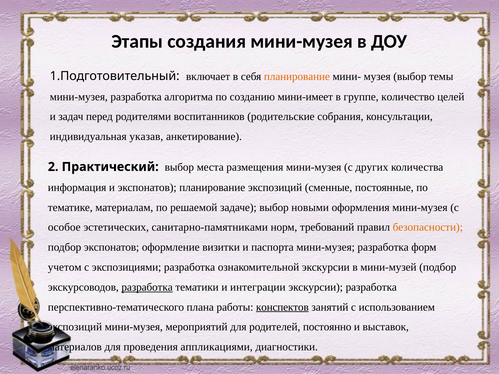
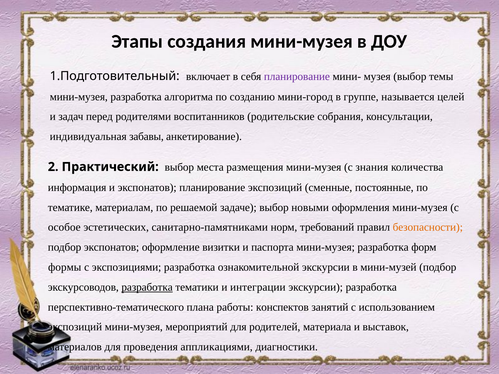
планирование colour: orange -> purple (297, 77)
мини-имеет: мини-имеет -> мини-город (305, 97)
количество: количество -> называется (408, 97)
указав: указав -> забавы (146, 137)
других: других -> знания (372, 167)
учетом: учетом -> формы (65, 267)
конспектов underline: present -> none (282, 307)
постоянно: постоянно -> материала (327, 327)
